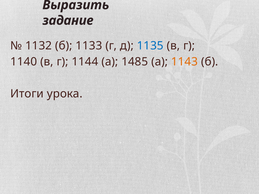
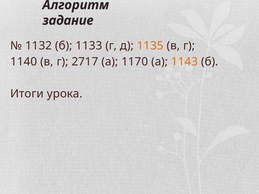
Выразить: Выразить -> Алгоритм (76, 5)
1135 colour: blue -> orange (150, 46)
1144: 1144 -> 2717 (85, 62)
1485: 1485 -> 1170 (135, 62)
